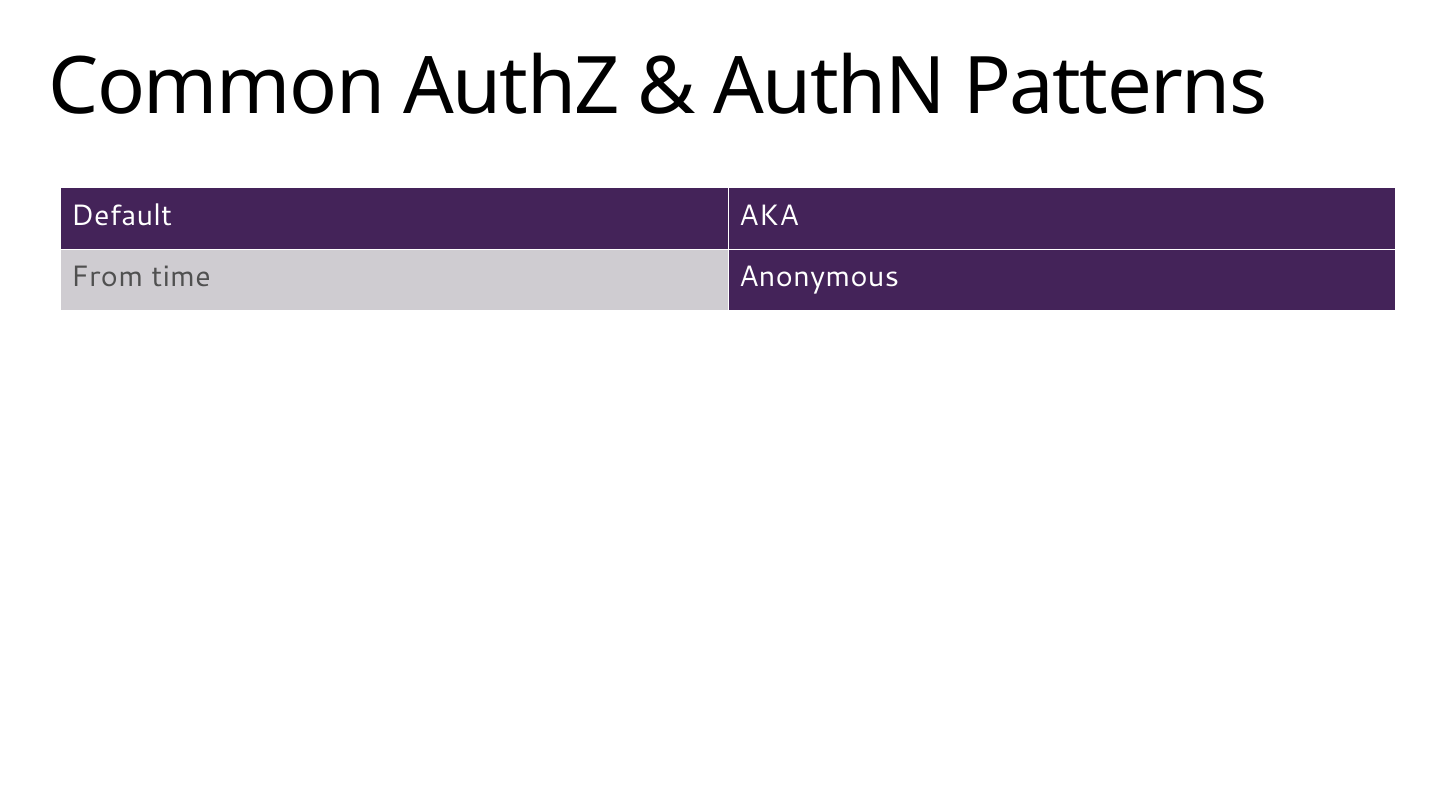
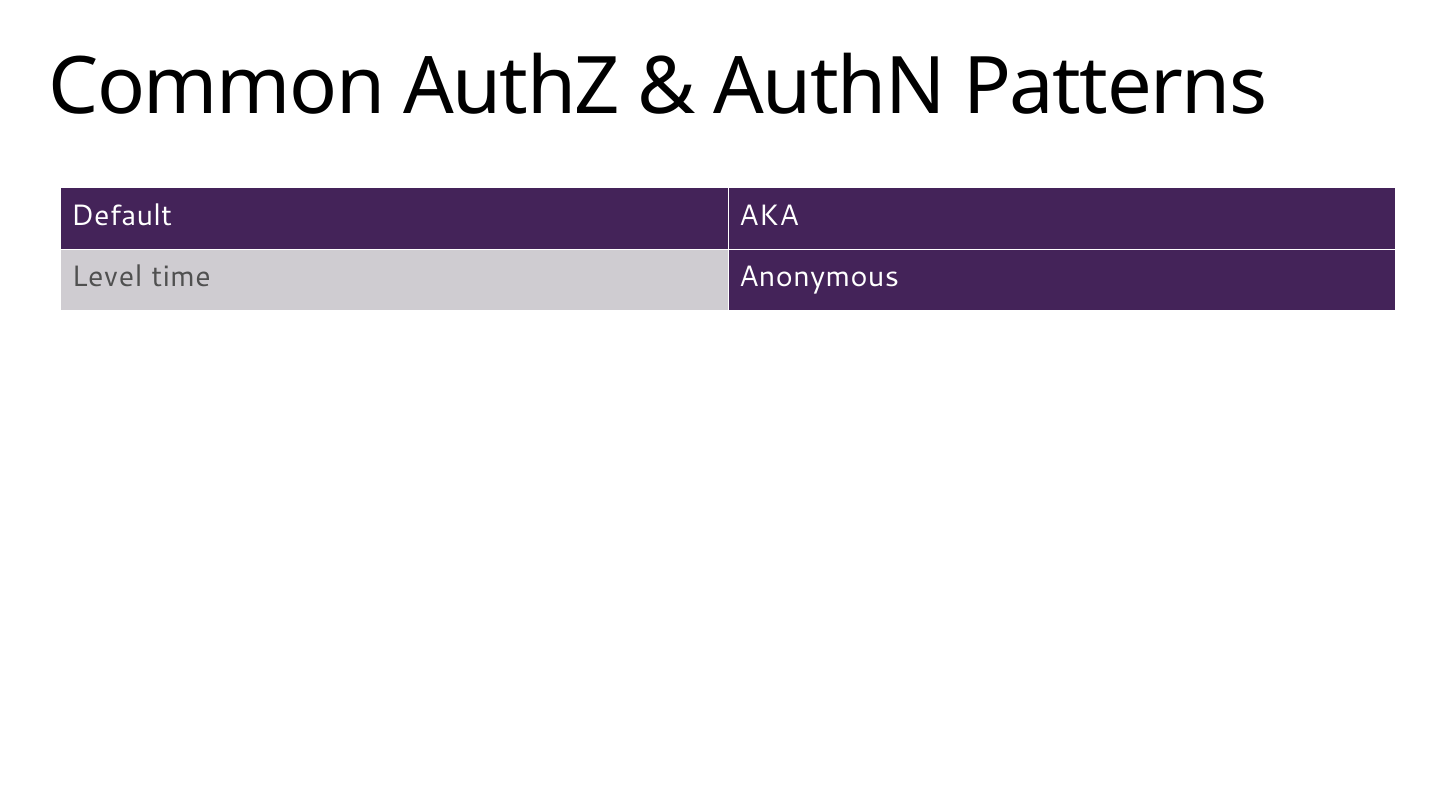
From: From -> Level (107, 277)
